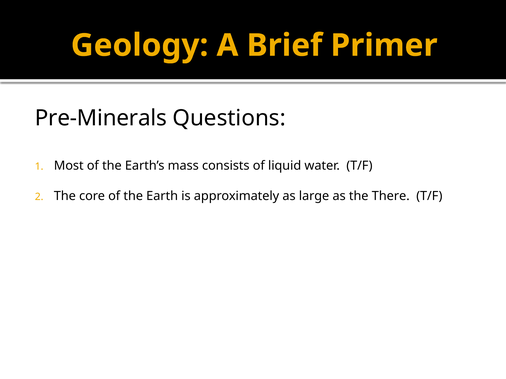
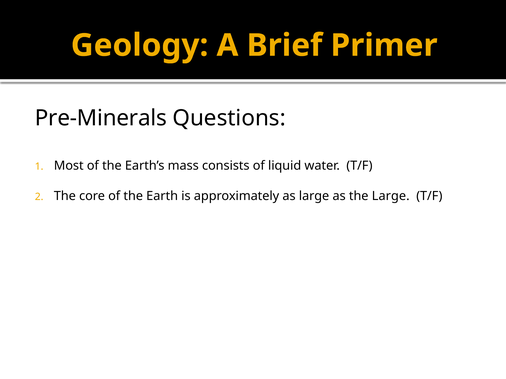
the There: There -> Large (391, 196)
